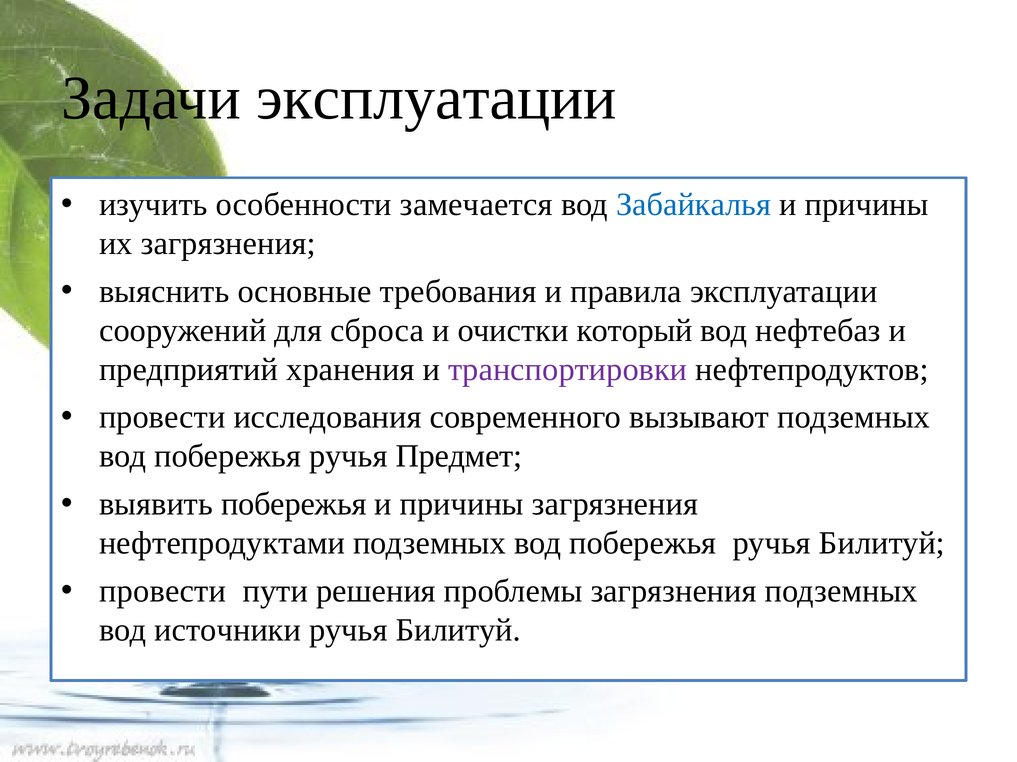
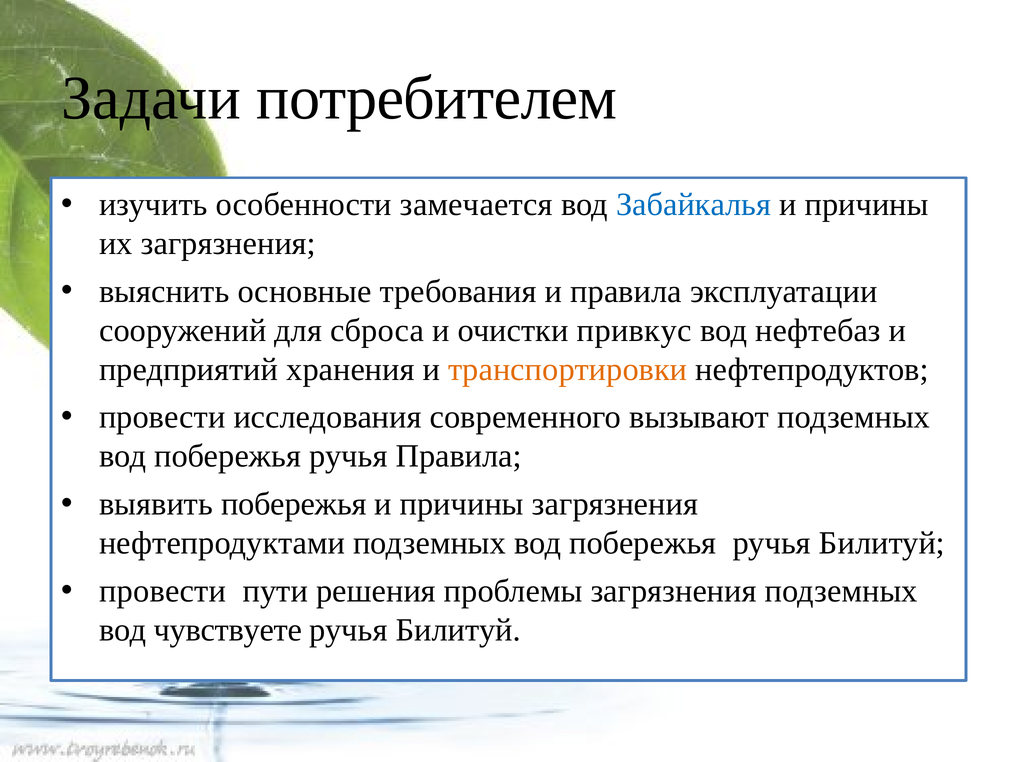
Задачи эксплуатации: эксплуатации -> потребителем (437, 98)
который: который -> привкус (634, 331)
транспортировки colour: purple -> orange (568, 370)
ручья Предмет: Предмет -> Правила (459, 457)
источники: источники -> чувствуете (228, 631)
